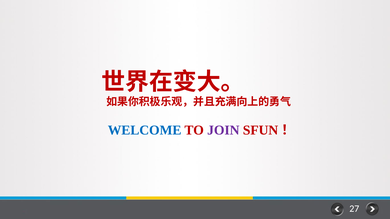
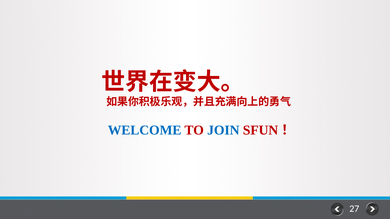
JOIN colour: purple -> blue (223, 130)
